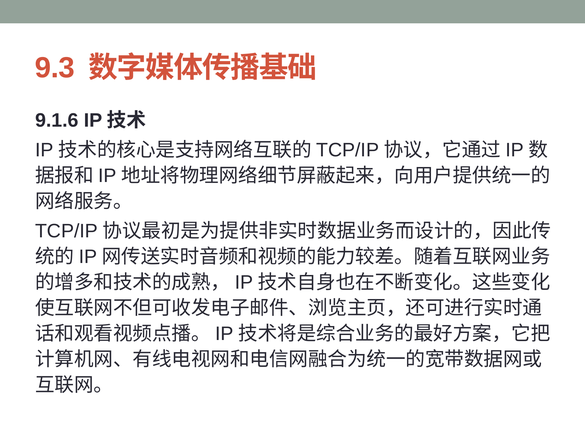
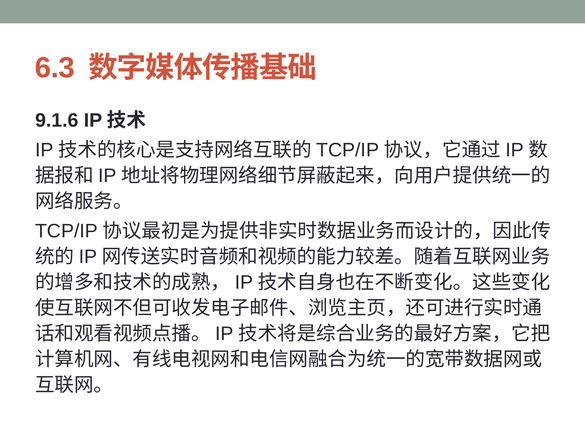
9.3: 9.3 -> 6.3 (55, 68)
